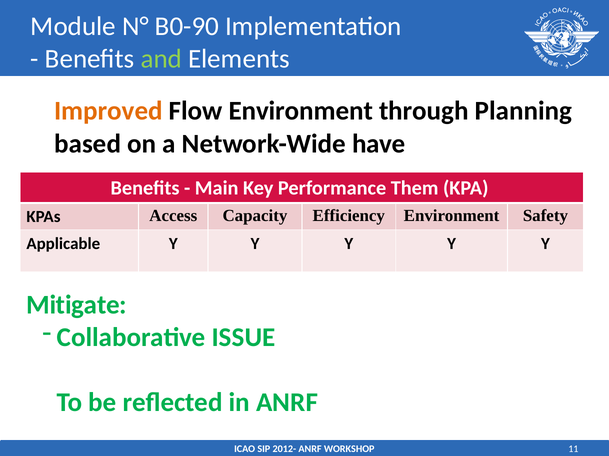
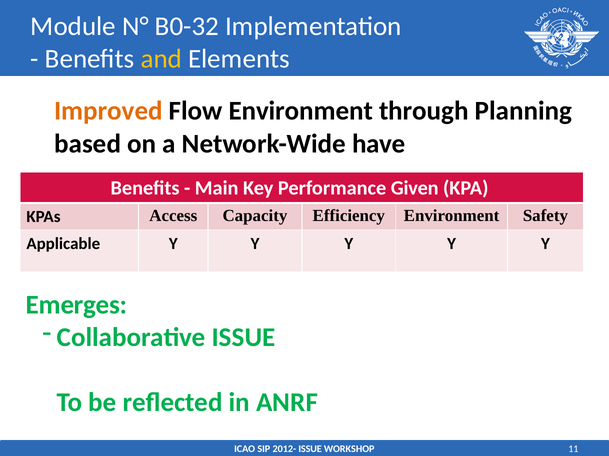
B0-90: B0-90 -> B0-32 (187, 26)
and colour: light green -> yellow (161, 59)
Them: Them -> Given (415, 188)
Mitigate: Mitigate -> Emerges (77, 305)
2012- ANRF: ANRF -> ISSUE (310, 450)
